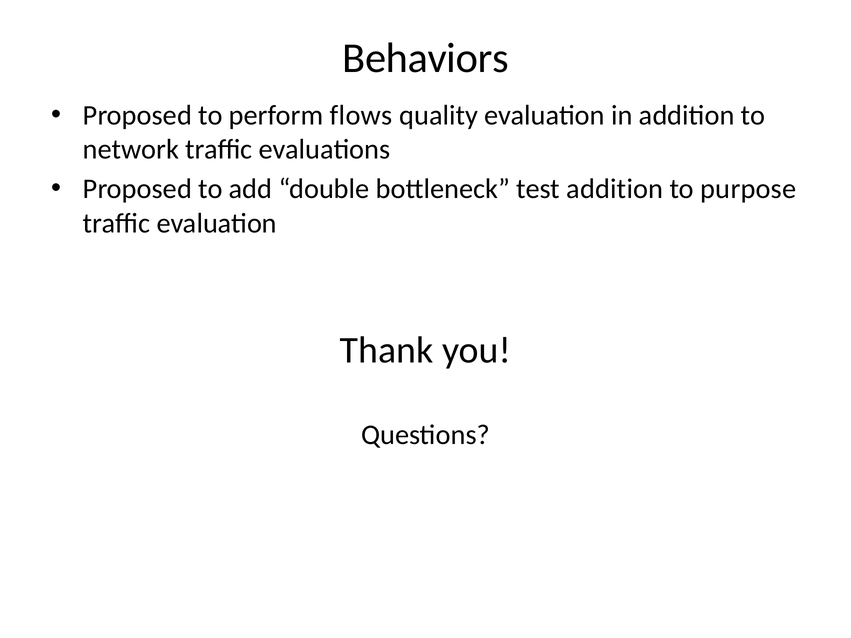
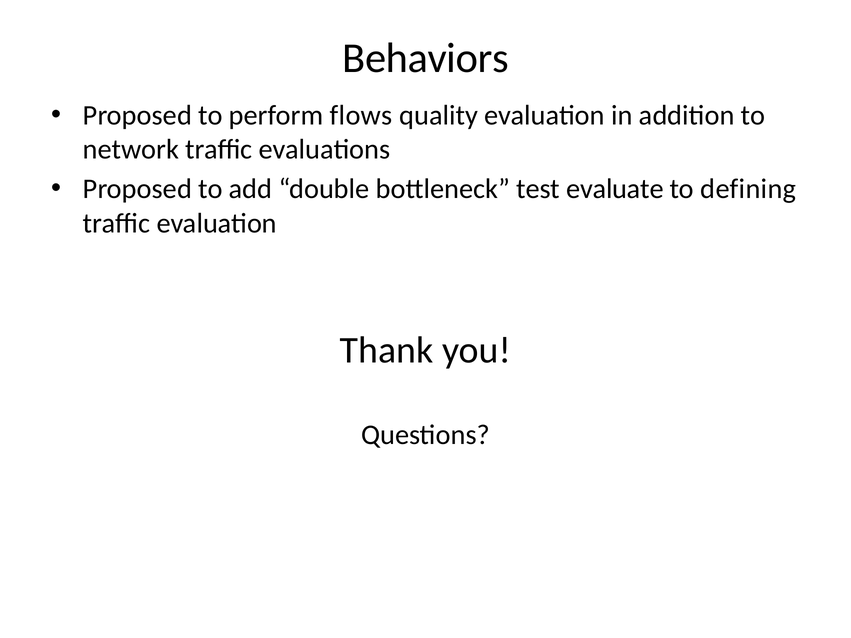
test addition: addition -> evaluate (615, 189)
purpose: purpose -> defining (748, 189)
